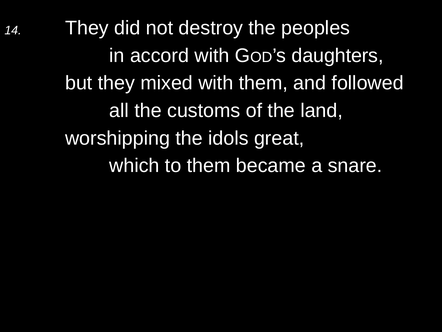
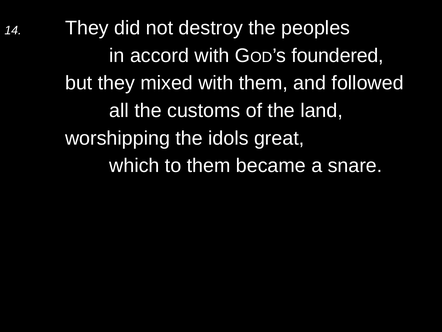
daughters: daughters -> foundered (338, 55)
